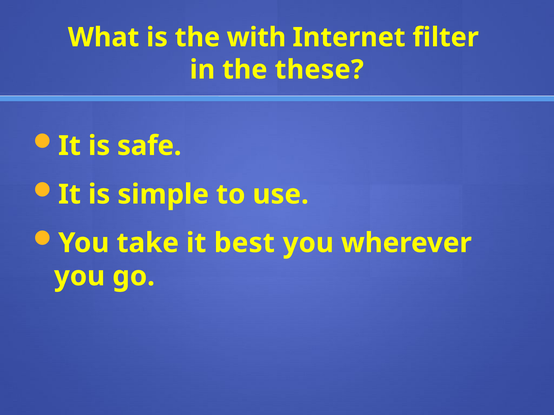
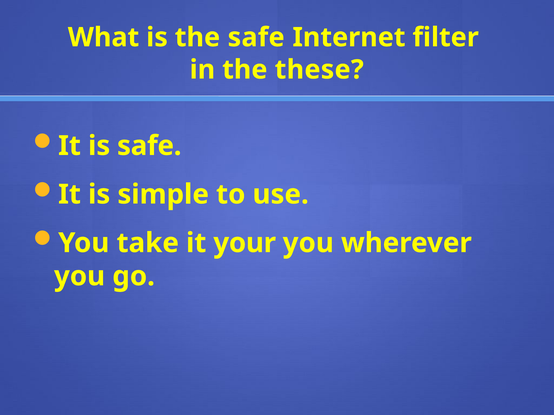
the with: with -> safe (256, 37)
best: best -> your (245, 243)
